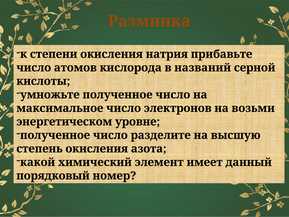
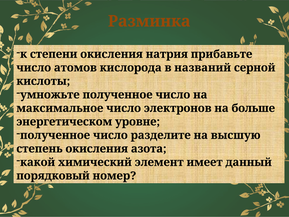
возьми: возьми -> больше (253, 108)
